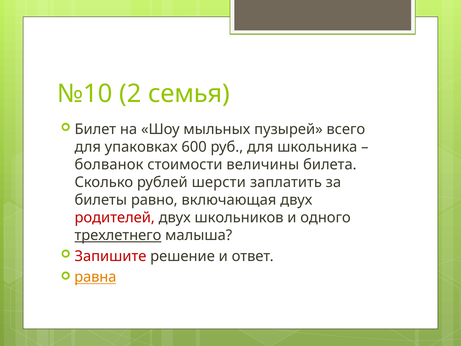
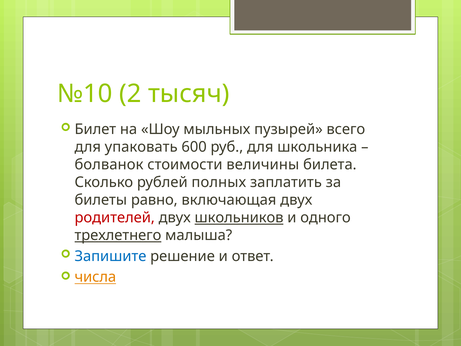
семья: семья -> тысяч (189, 94)
упаковках: упаковках -> упаковать (141, 147)
шерсти: шерсти -> полных (219, 182)
школьников underline: none -> present (239, 218)
Запишите colour: red -> blue (110, 256)
равна: равна -> числа (95, 277)
